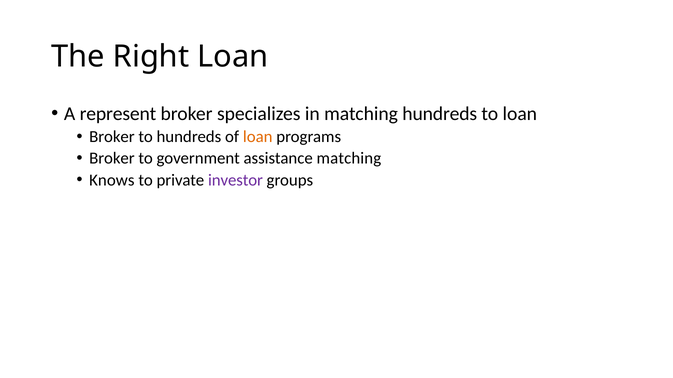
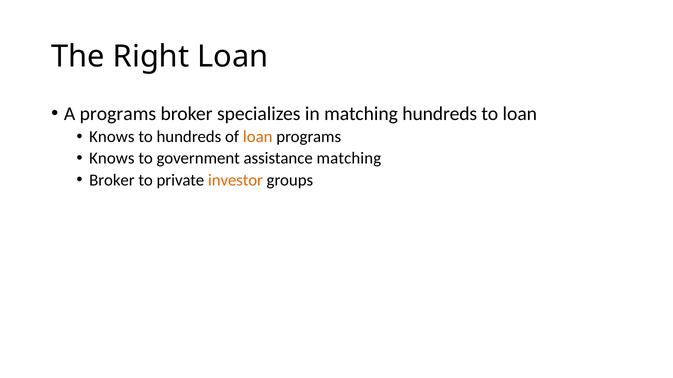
A represent: represent -> programs (118, 114)
Broker: Broker -> Knows (112, 137)
Broker: Broker -> Knows (112, 159)
Knows: Knows -> Broker (112, 180)
investor colour: purple -> orange (235, 180)
